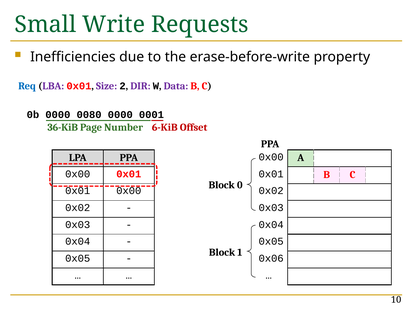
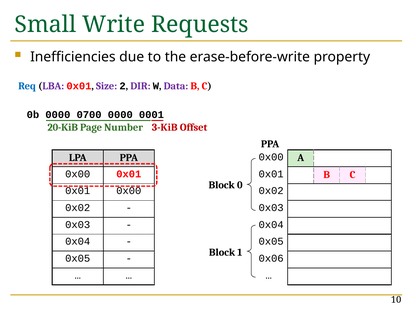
0080: 0080 -> 0700 (89, 115)
36-KiB: 36-KiB -> 20-KiB (63, 128)
6-KiB: 6-KiB -> 3-KiB (165, 128)
